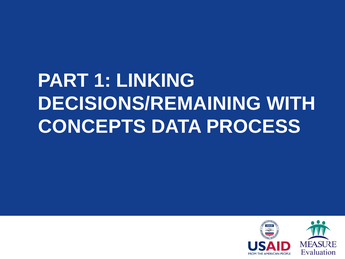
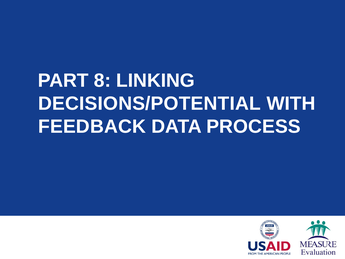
1: 1 -> 8 (102, 81)
DECISIONS/REMAINING: DECISIONS/REMAINING -> DECISIONS/POTENTIAL (149, 104)
CONCEPTS: CONCEPTS -> FEEDBACK (92, 127)
